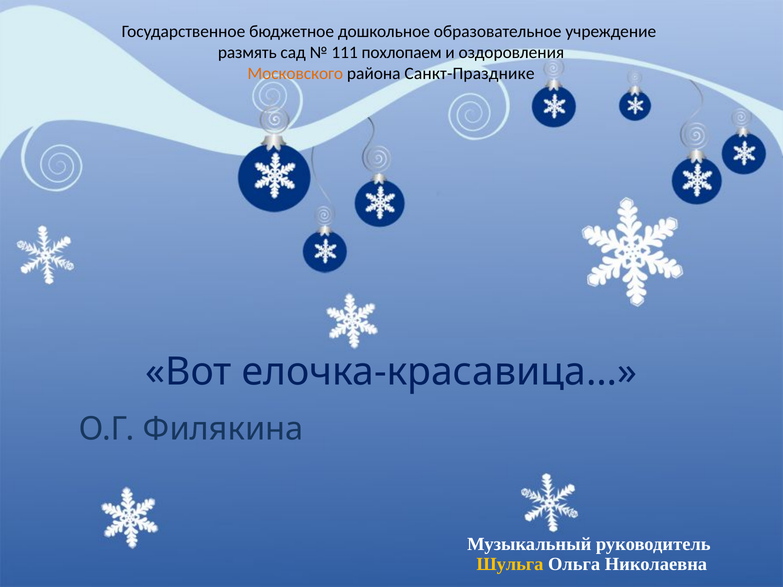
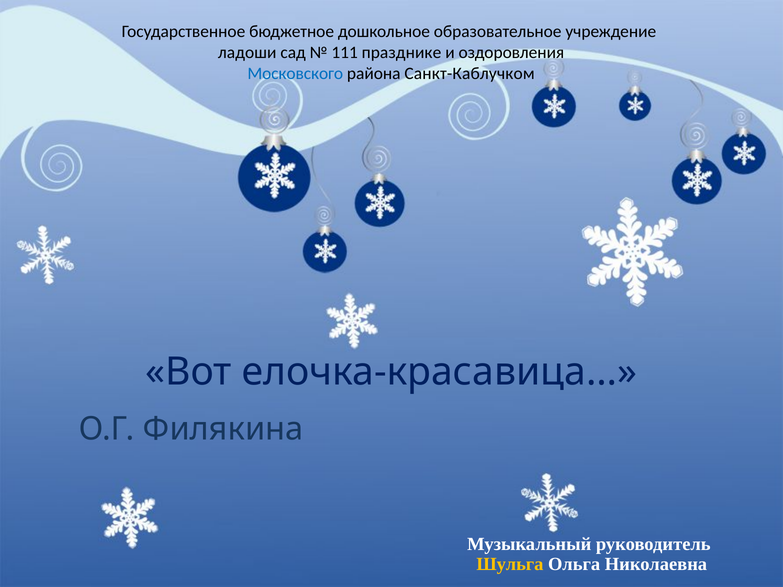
размять: размять -> ладоши (247, 52)
похлопаем: похлопаем -> празднике (401, 52)
Московского colour: orange -> blue (295, 73)
Санкт-Празднике: Санкт-Празднике -> Санкт-Каблучком (470, 73)
